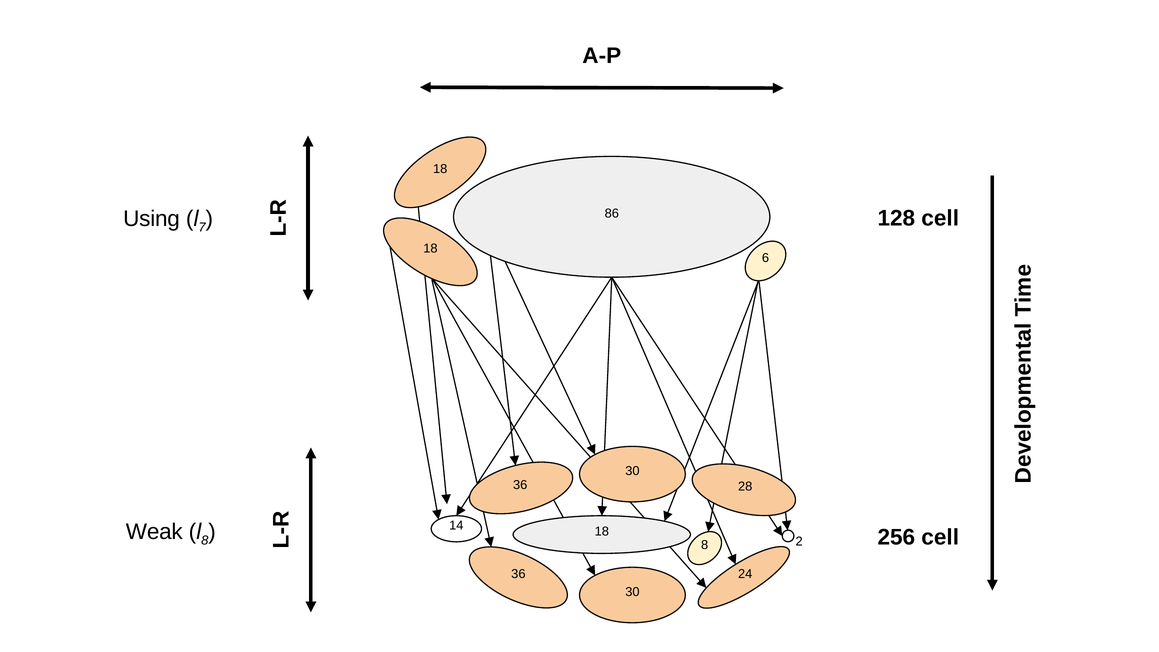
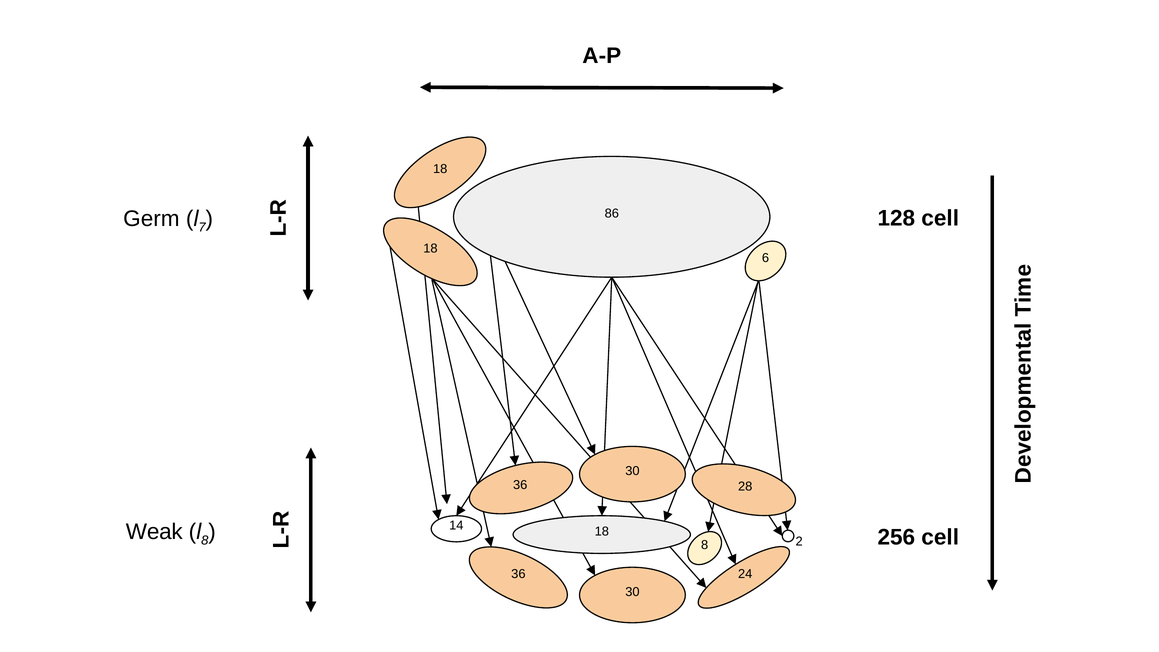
Using: Using -> Germ (151, 219)
